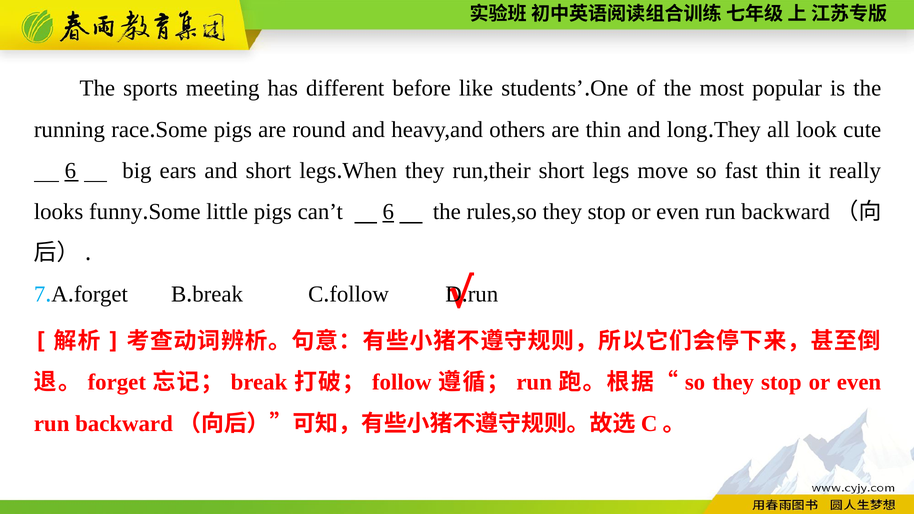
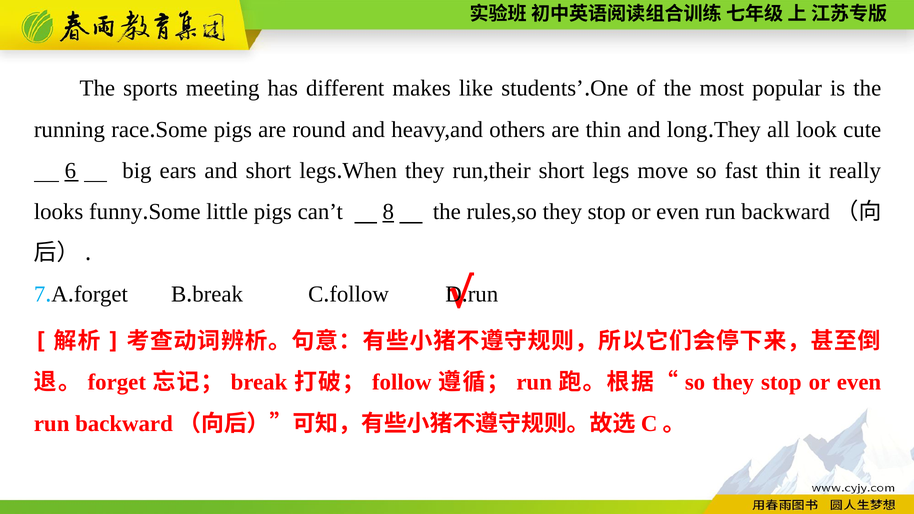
before: before -> makes (422, 88)
can’t 6: 6 -> 8 (388, 212)
